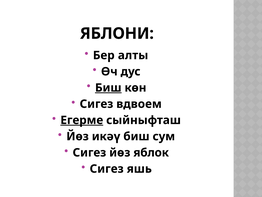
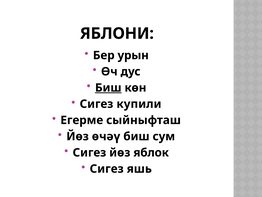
алты: алты -> урын (133, 55)
вдвоем: вдвоем -> купили (139, 104)
Егерме underline: present -> none (82, 120)
икәү: икәү -> өчәү (106, 136)
